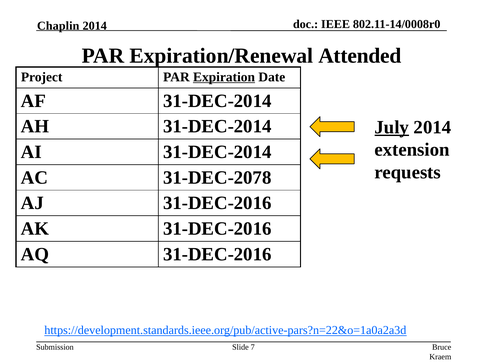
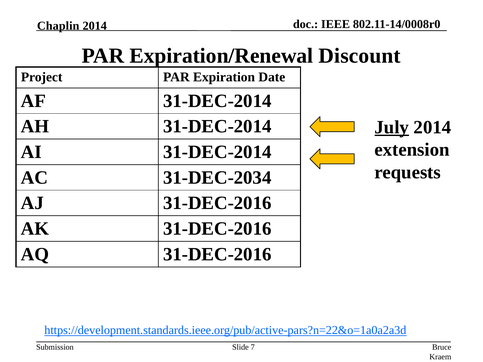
Attended: Attended -> Discount (360, 56)
Expiration underline: present -> none (224, 77)
31-DEC-2078: 31-DEC-2078 -> 31-DEC-2034 (217, 178)
